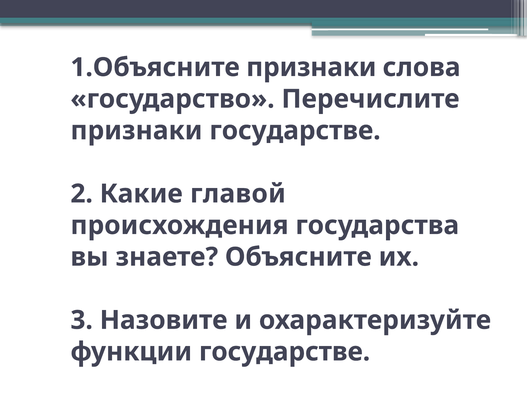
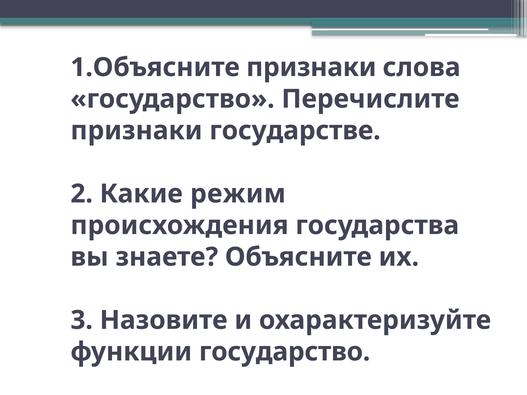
главой: главой -> режим (238, 194)
функции государстве: государстве -> государство (285, 352)
